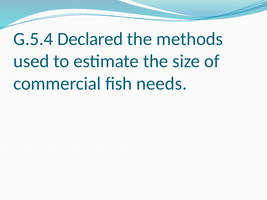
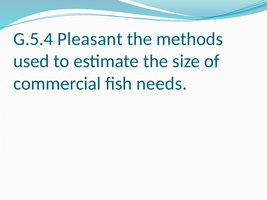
Declared: Declared -> Pleasant (90, 39)
